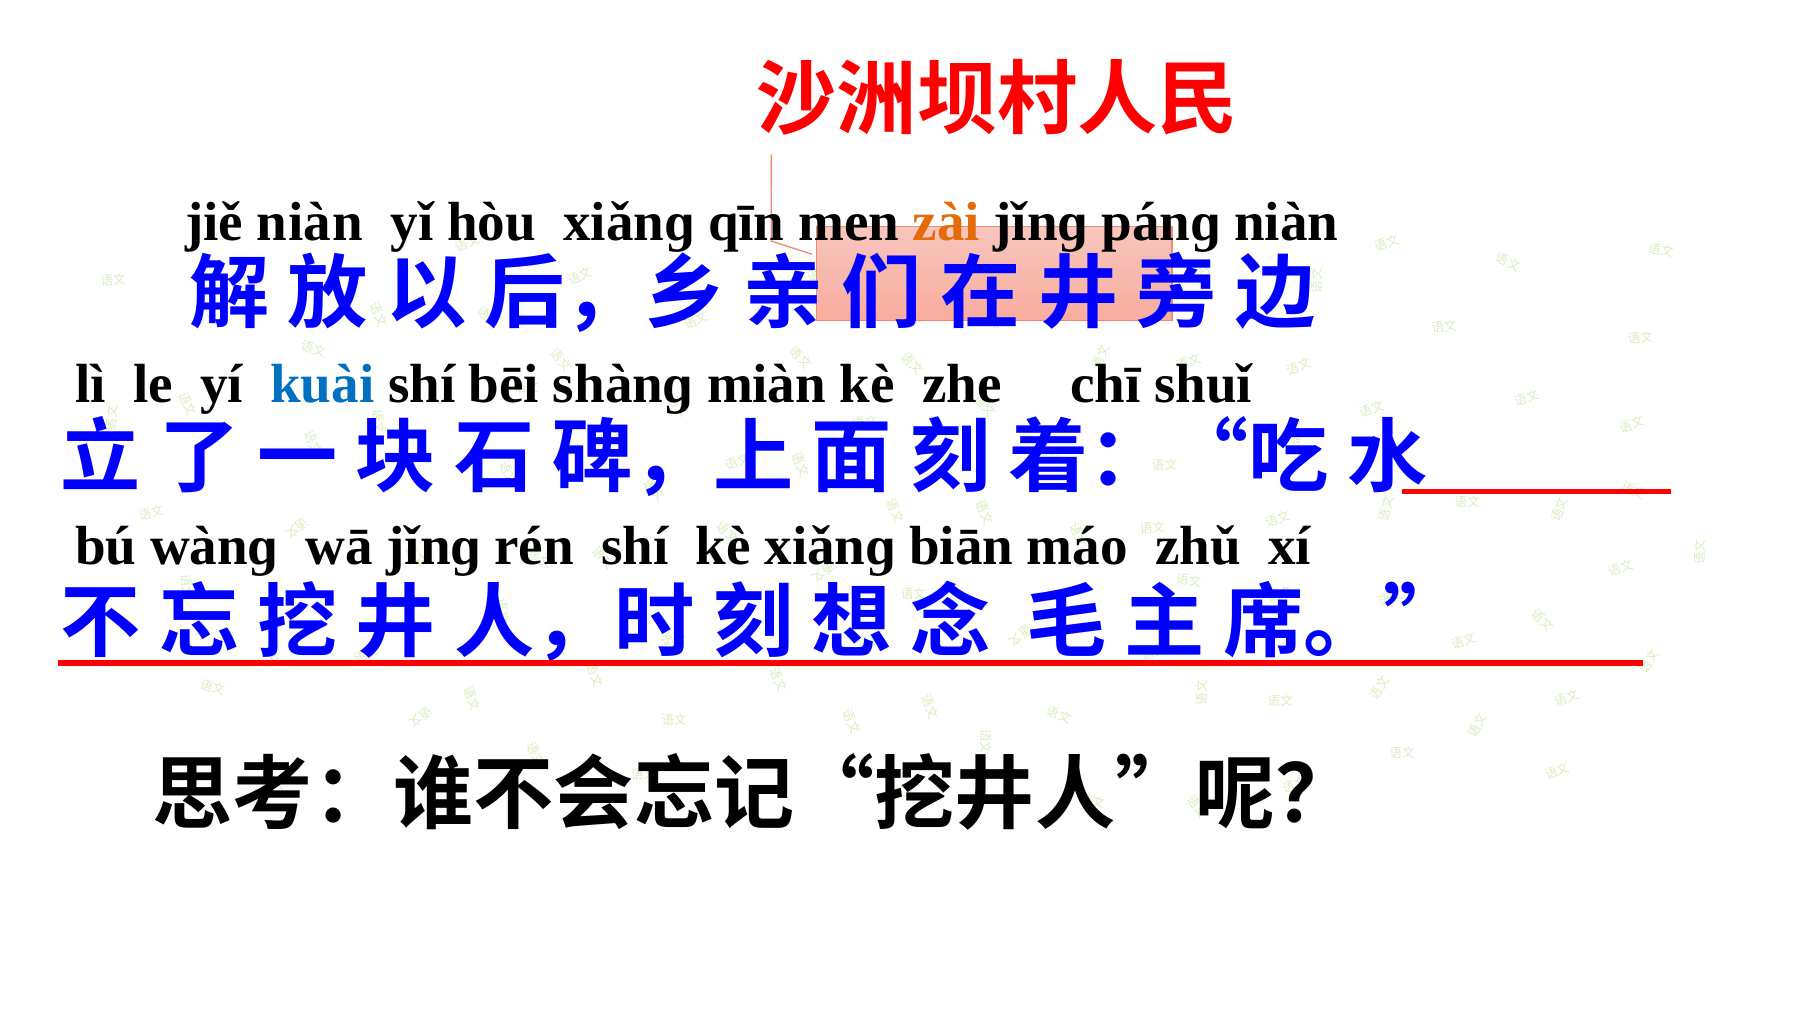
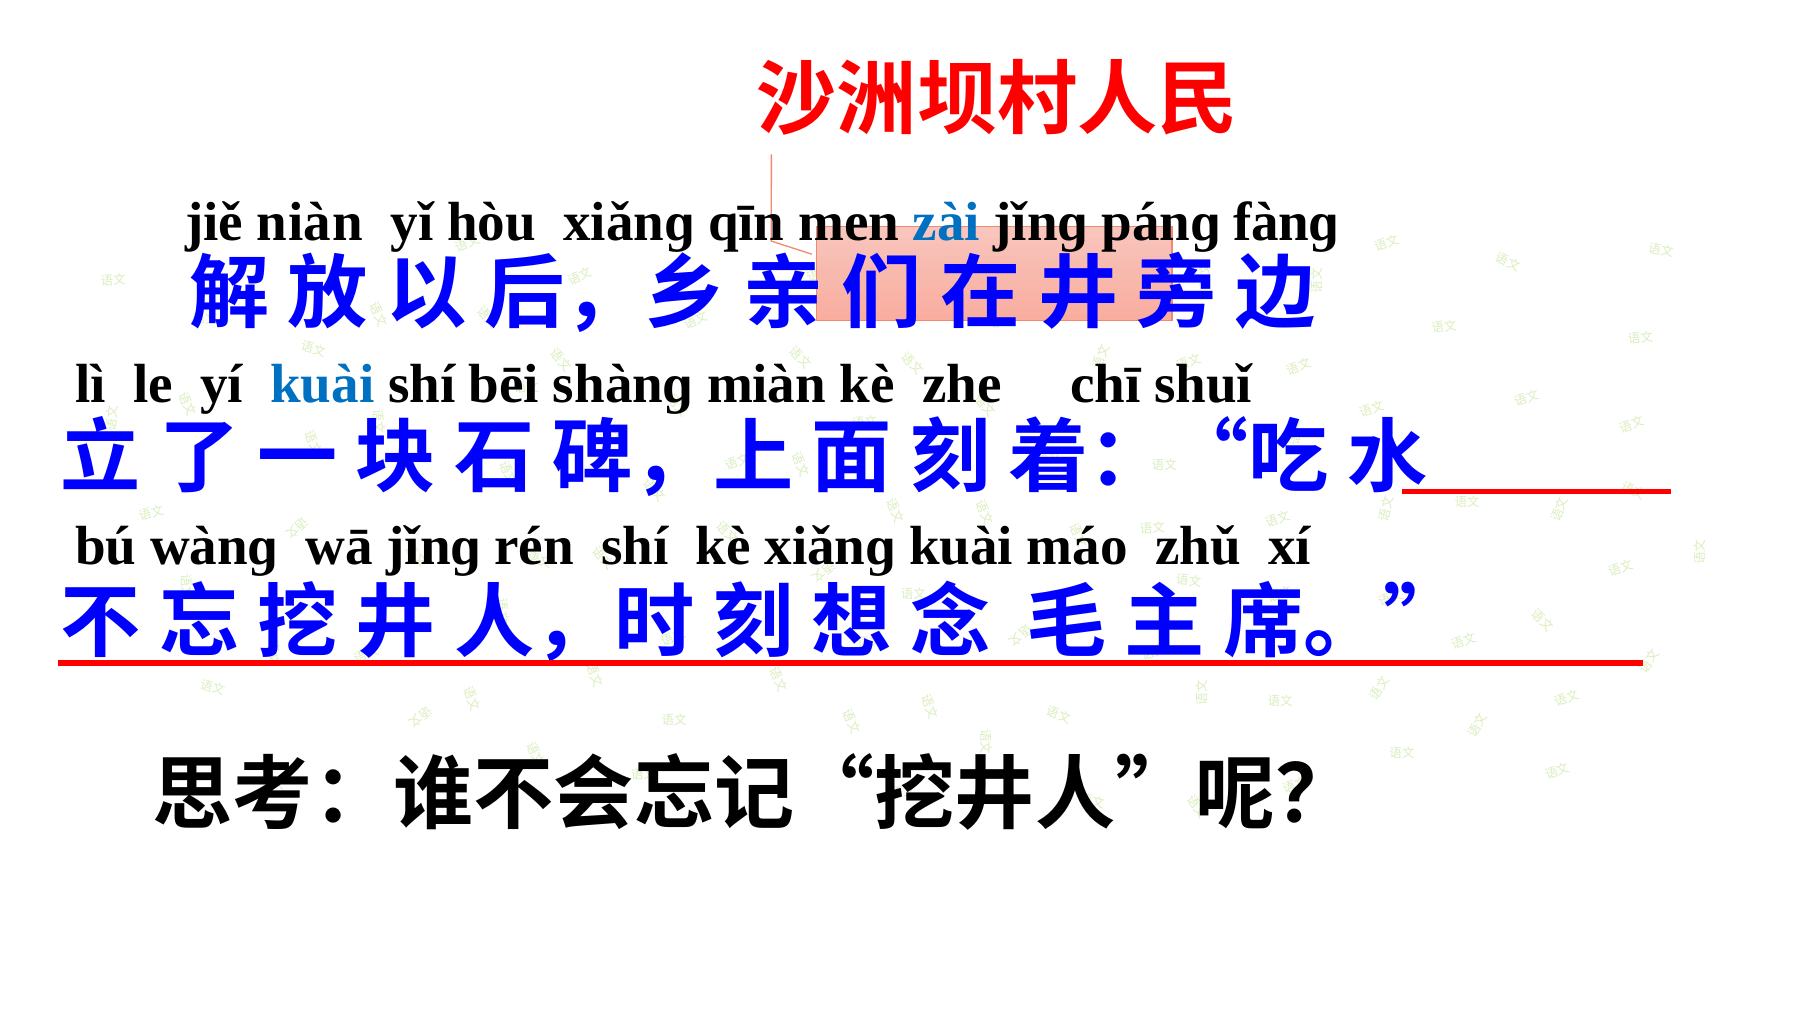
zài colour: orange -> blue (946, 222)
pánɡ niàn: niàn -> fànɡ (1287, 222)
biān: biān -> kuài (961, 547)
